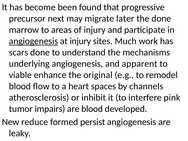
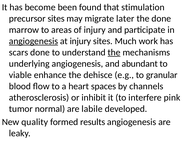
progressive: progressive -> stimulation (143, 7)
precursor next: next -> sites (56, 19)
the underline: none -> present (114, 52)
apparent: apparent -> abundant (140, 64)
original: original -> dehisce (98, 75)
remodel: remodel -> granular (162, 75)
impairs: impairs -> normal (50, 109)
are blood: blood -> labile (92, 109)
reduce: reduce -> quality (35, 122)
persist: persist -> results (93, 122)
